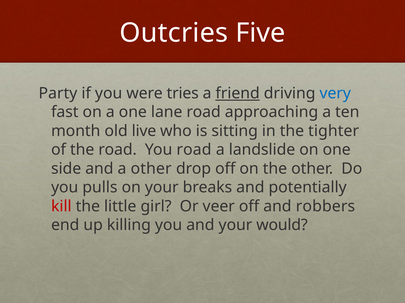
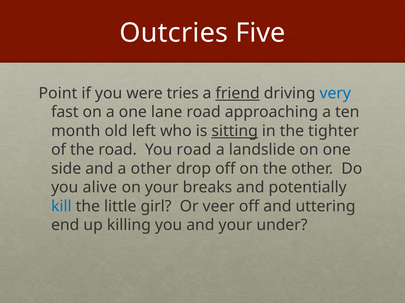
Party: Party -> Point (58, 94)
live: live -> left (144, 131)
sitting underline: none -> present (235, 131)
pulls: pulls -> alive (100, 188)
kill colour: red -> blue (61, 207)
robbers: robbers -> uttering (326, 207)
would: would -> under (282, 226)
